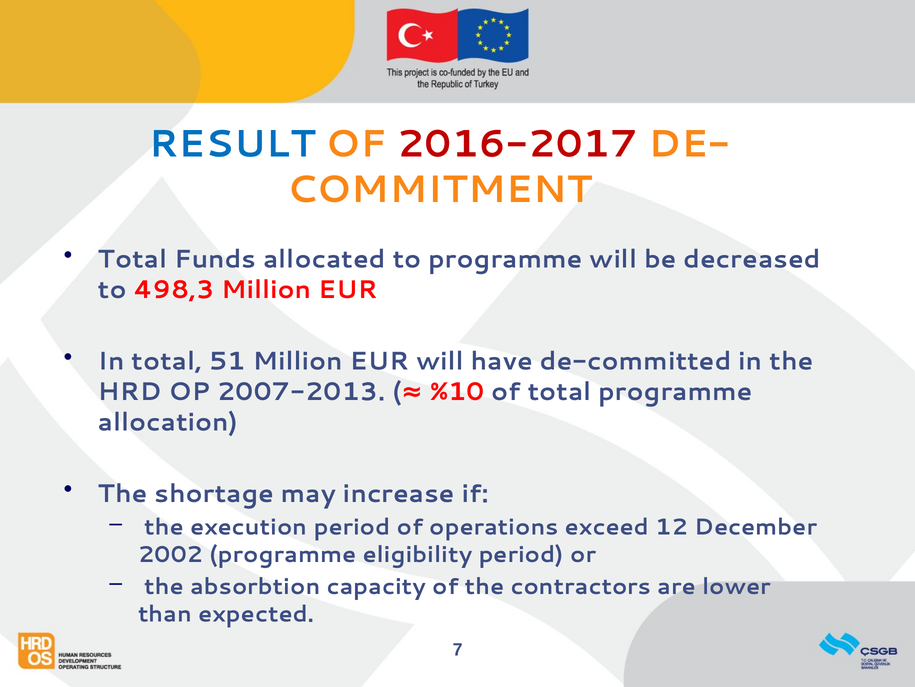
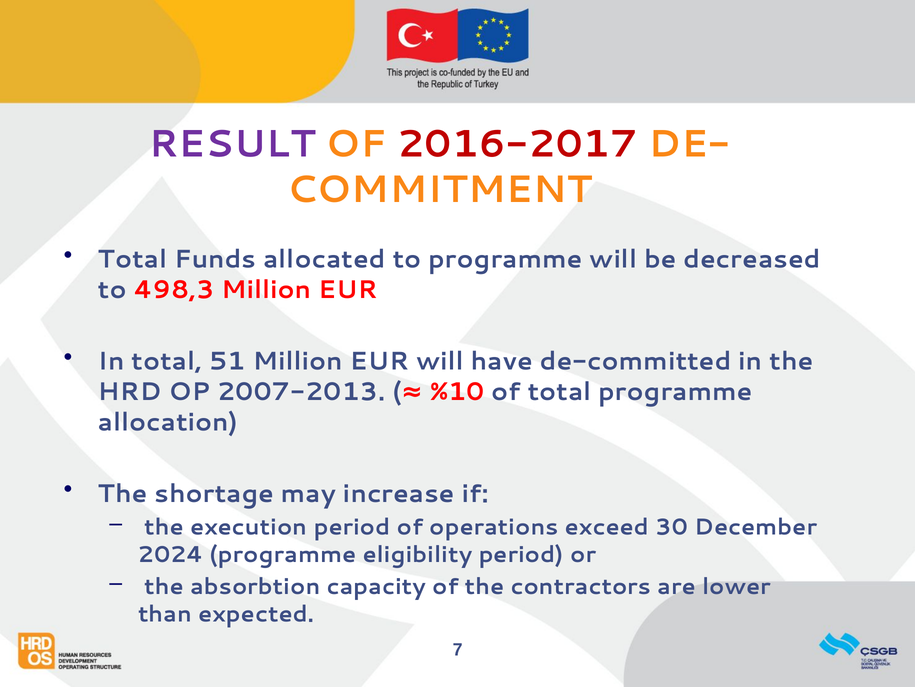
RESULT colour: blue -> purple (232, 144)
12: 12 -> 30 (672, 527)
2002: 2002 -> 2024 (171, 554)
